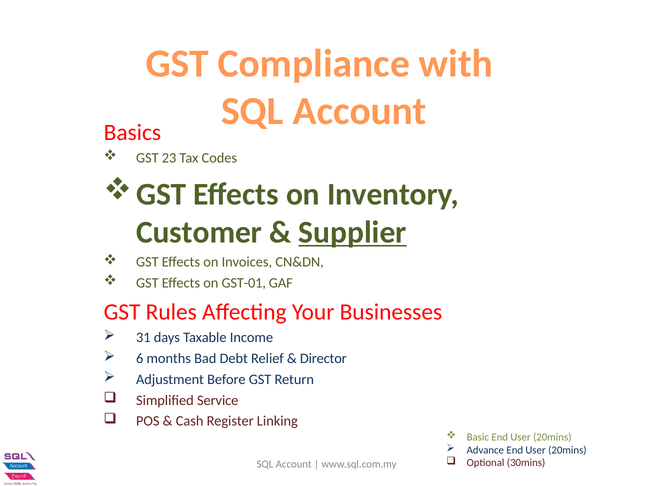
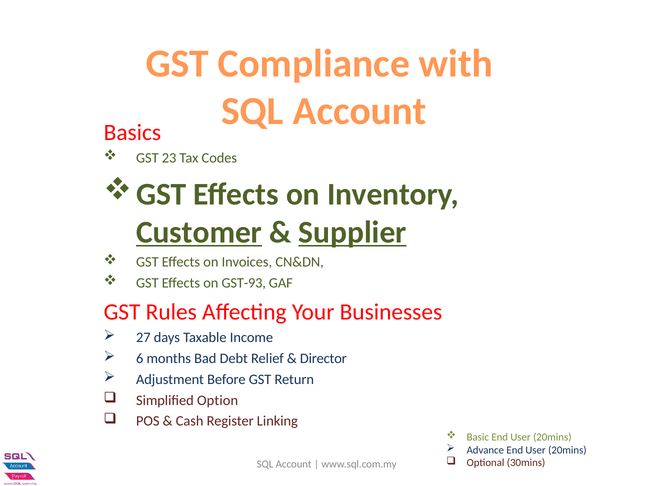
Customer underline: none -> present (199, 232)
GST-01: GST-01 -> GST-93 (244, 283)
31: 31 -> 27 (143, 338)
Service: Service -> Option (218, 400)
